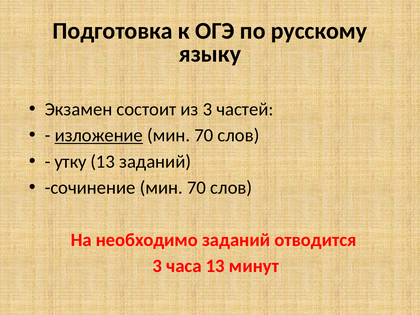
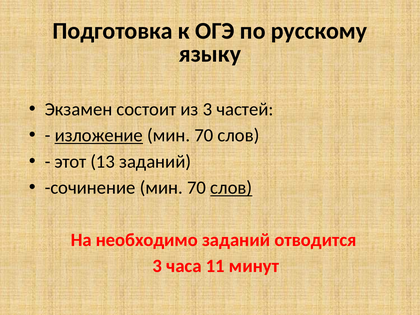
утку: утку -> этот (70, 162)
слов underline: none -> present (231, 188)
часа 13: 13 -> 11 (215, 266)
